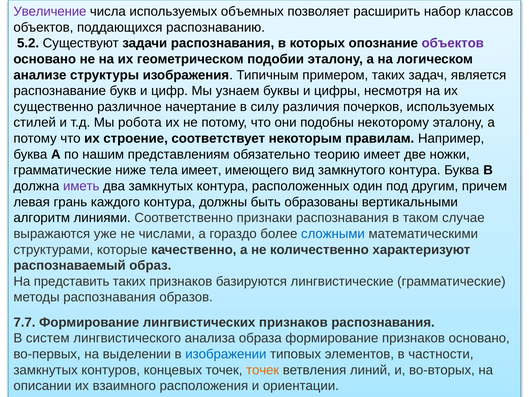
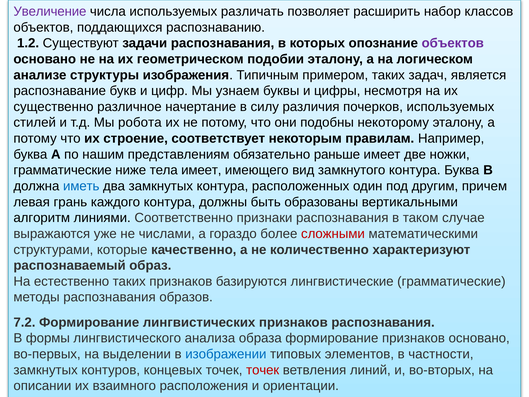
объемных: объемных -> различать (252, 11)
5.2: 5.2 -> 1.2 (28, 43)
теорию: теорию -> раньше (337, 154)
иметь colour: purple -> blue (81, 186)
сложными colour: blue -> red (333, 234)
представить: представить -> естественно (72, 281)
7.7: 7.7 -> 7.2 (24, 322)
систем: систем -> формы (48, 338)
точек colour: orange -> red (263, 370)
